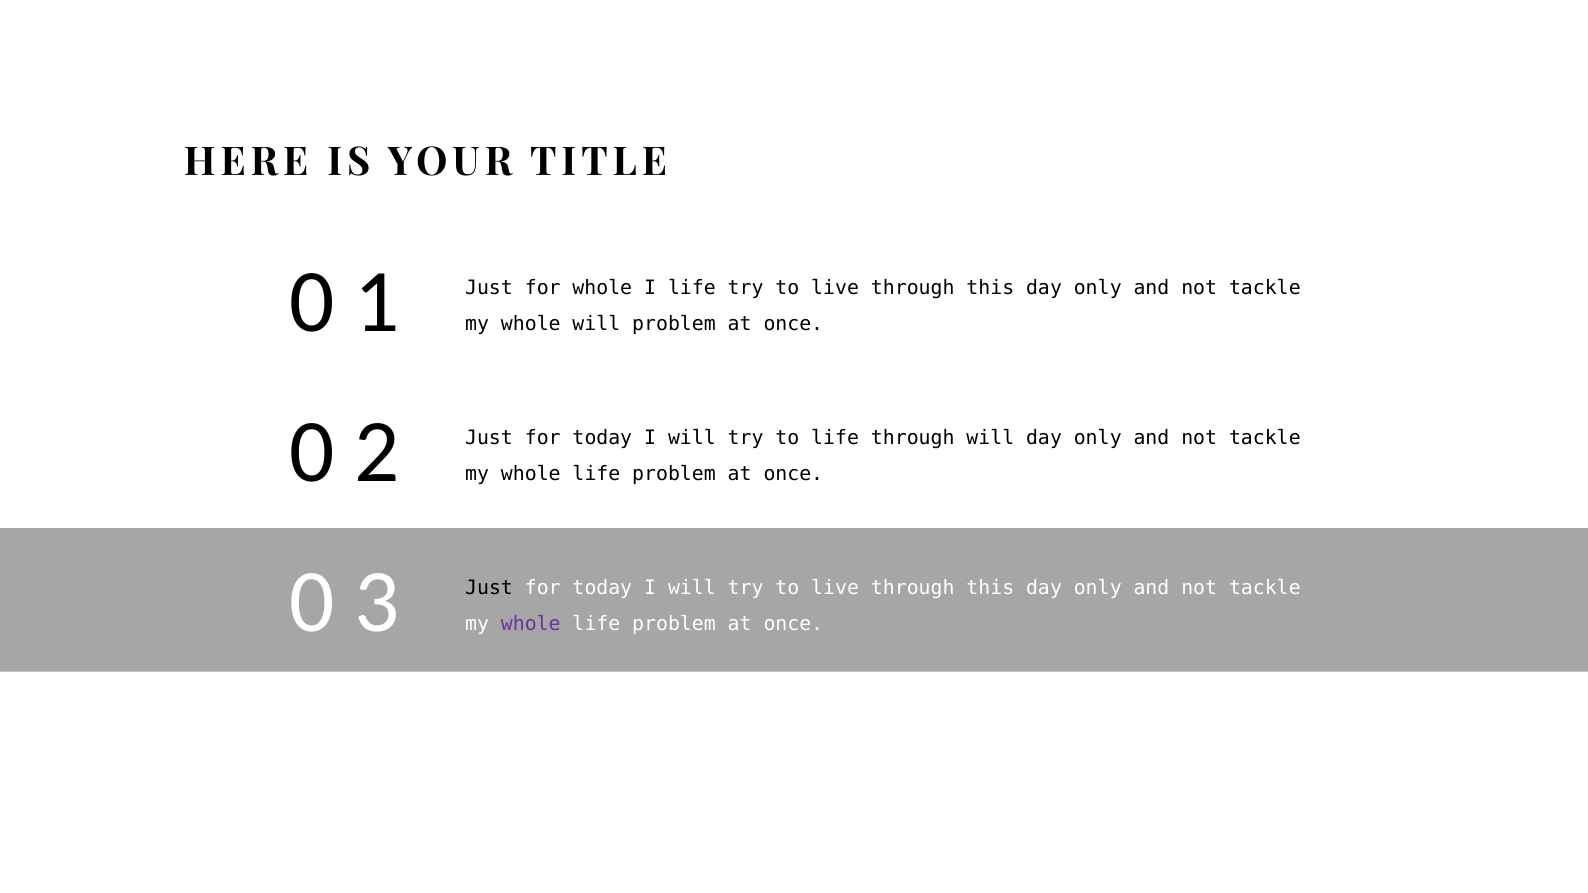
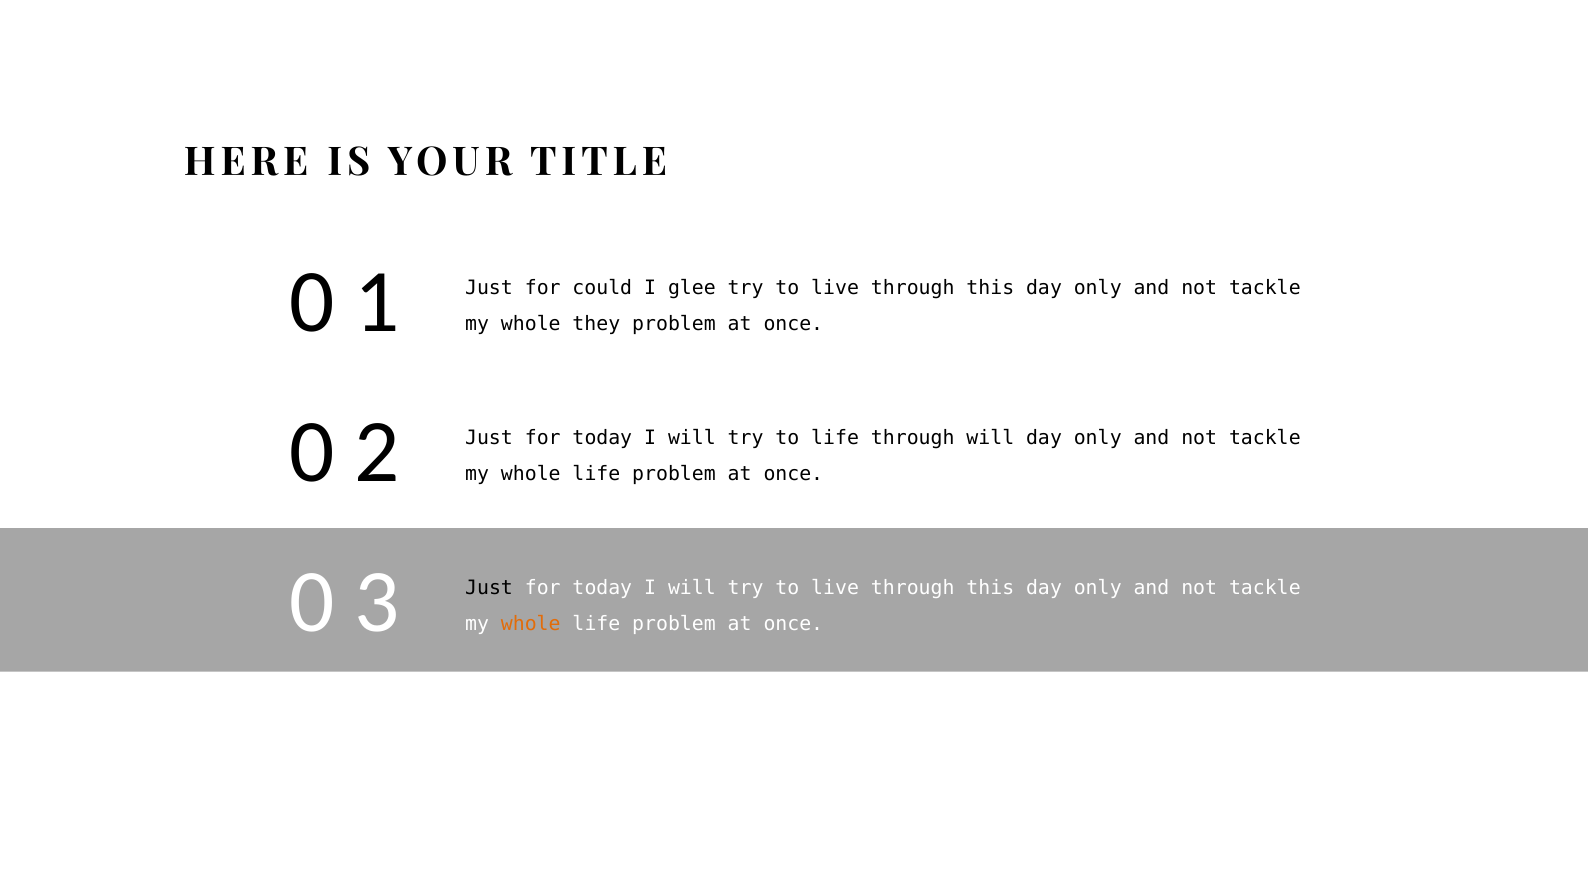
for whole: whole -> could (602, 288)
I life: life -> glee (692, 288)
whole will: will -> they (596, 324)
whole colour: purple -> orange (531, 624)
